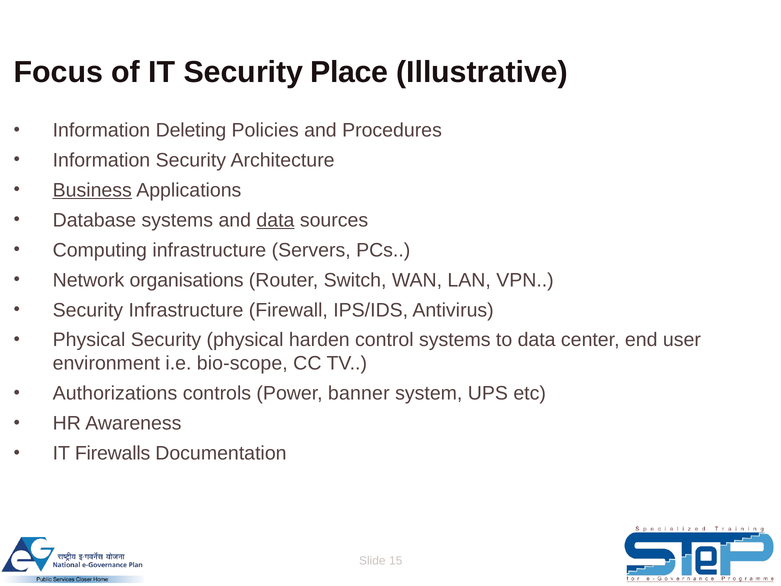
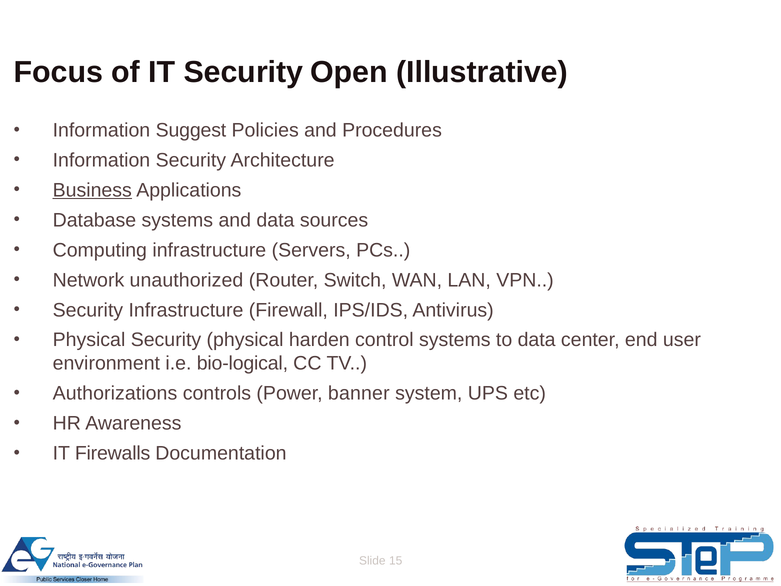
Place: Place -> Open (349, 72)
Deleting: Deleting -> Suggest (191, 130)
data underline: present -> none (275, 220)
organisations: organisations -> unauthorized (186, 280)
bio-scope: bio-scope -> bio-logical (242, 363)
